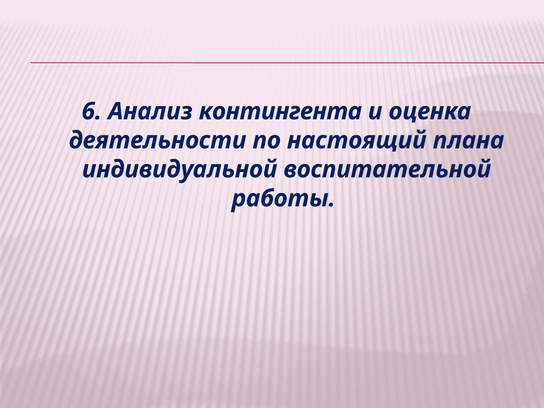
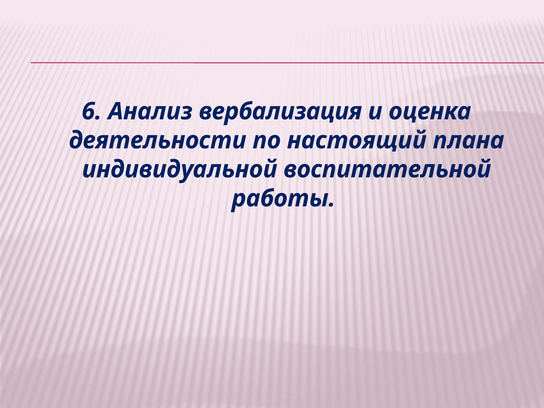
контингента: контингента -> вербализация (280, 111)
